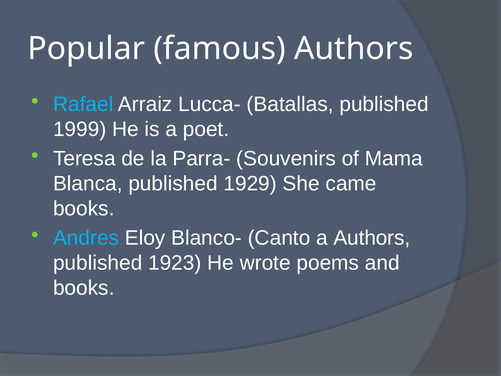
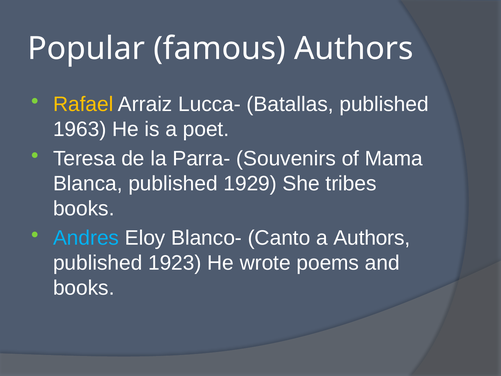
Rafael colour: light blue -> yellow (83, 104)
1999: 1999 -> 1963 (80, 129)
came: came -> tribes (351, 183)
